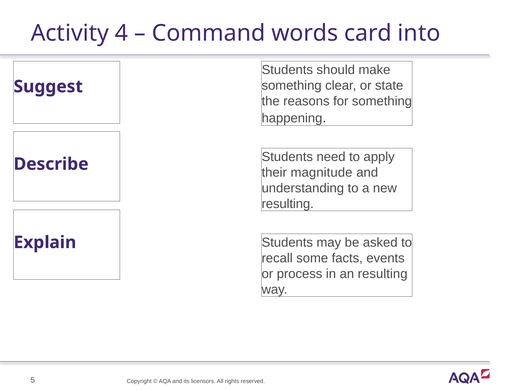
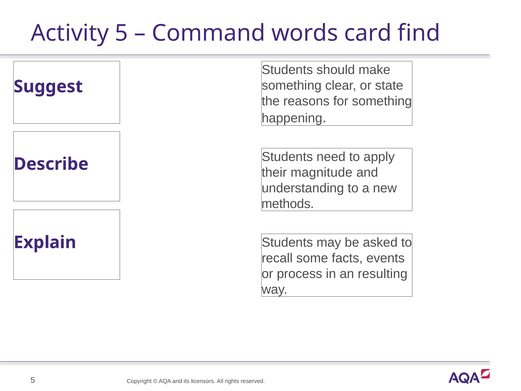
Activity 4: 4 -> 5 (122, 33)
into: into -> find (419, 33)
resulting: resulting -> methods (288, 204)
